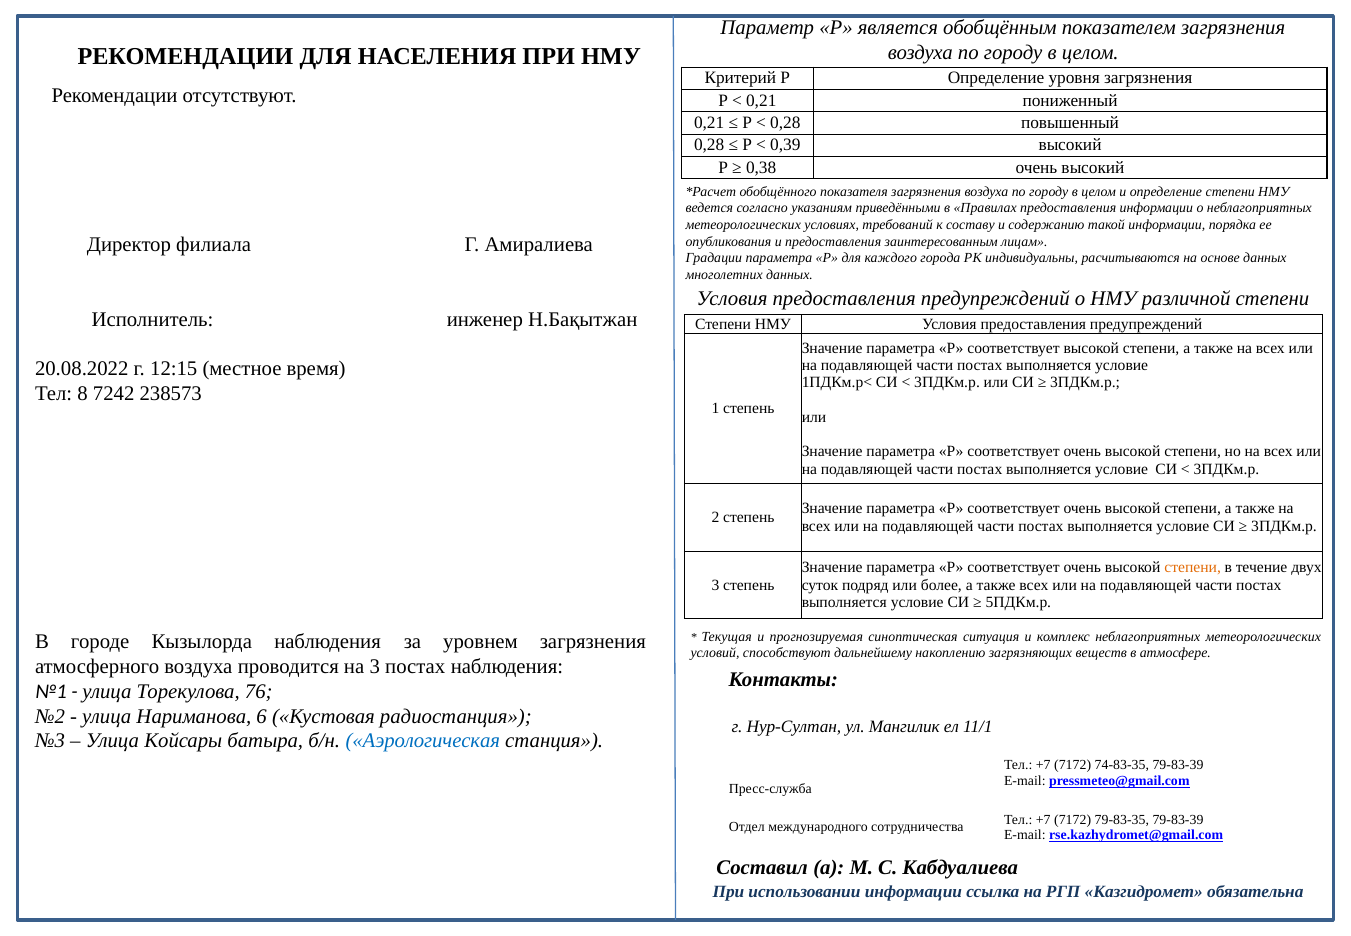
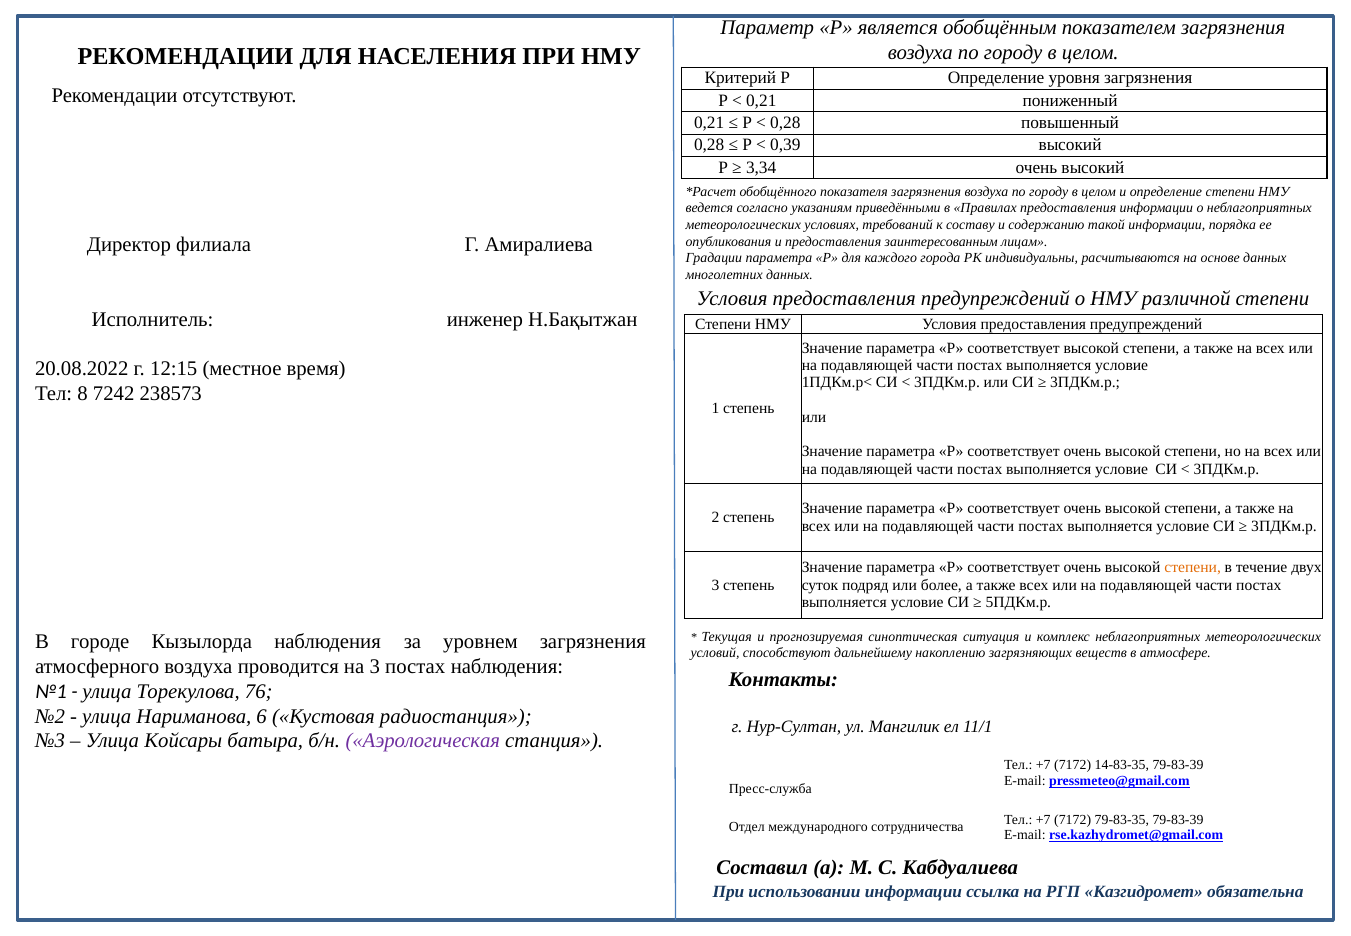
0,38: 0,38 -> 3,34 (761, 167)
Аэрологическая colour: blue -> purple (423, 741)
74-83-35: 74-83-35 -> 14-83-35 (1122, 765)
